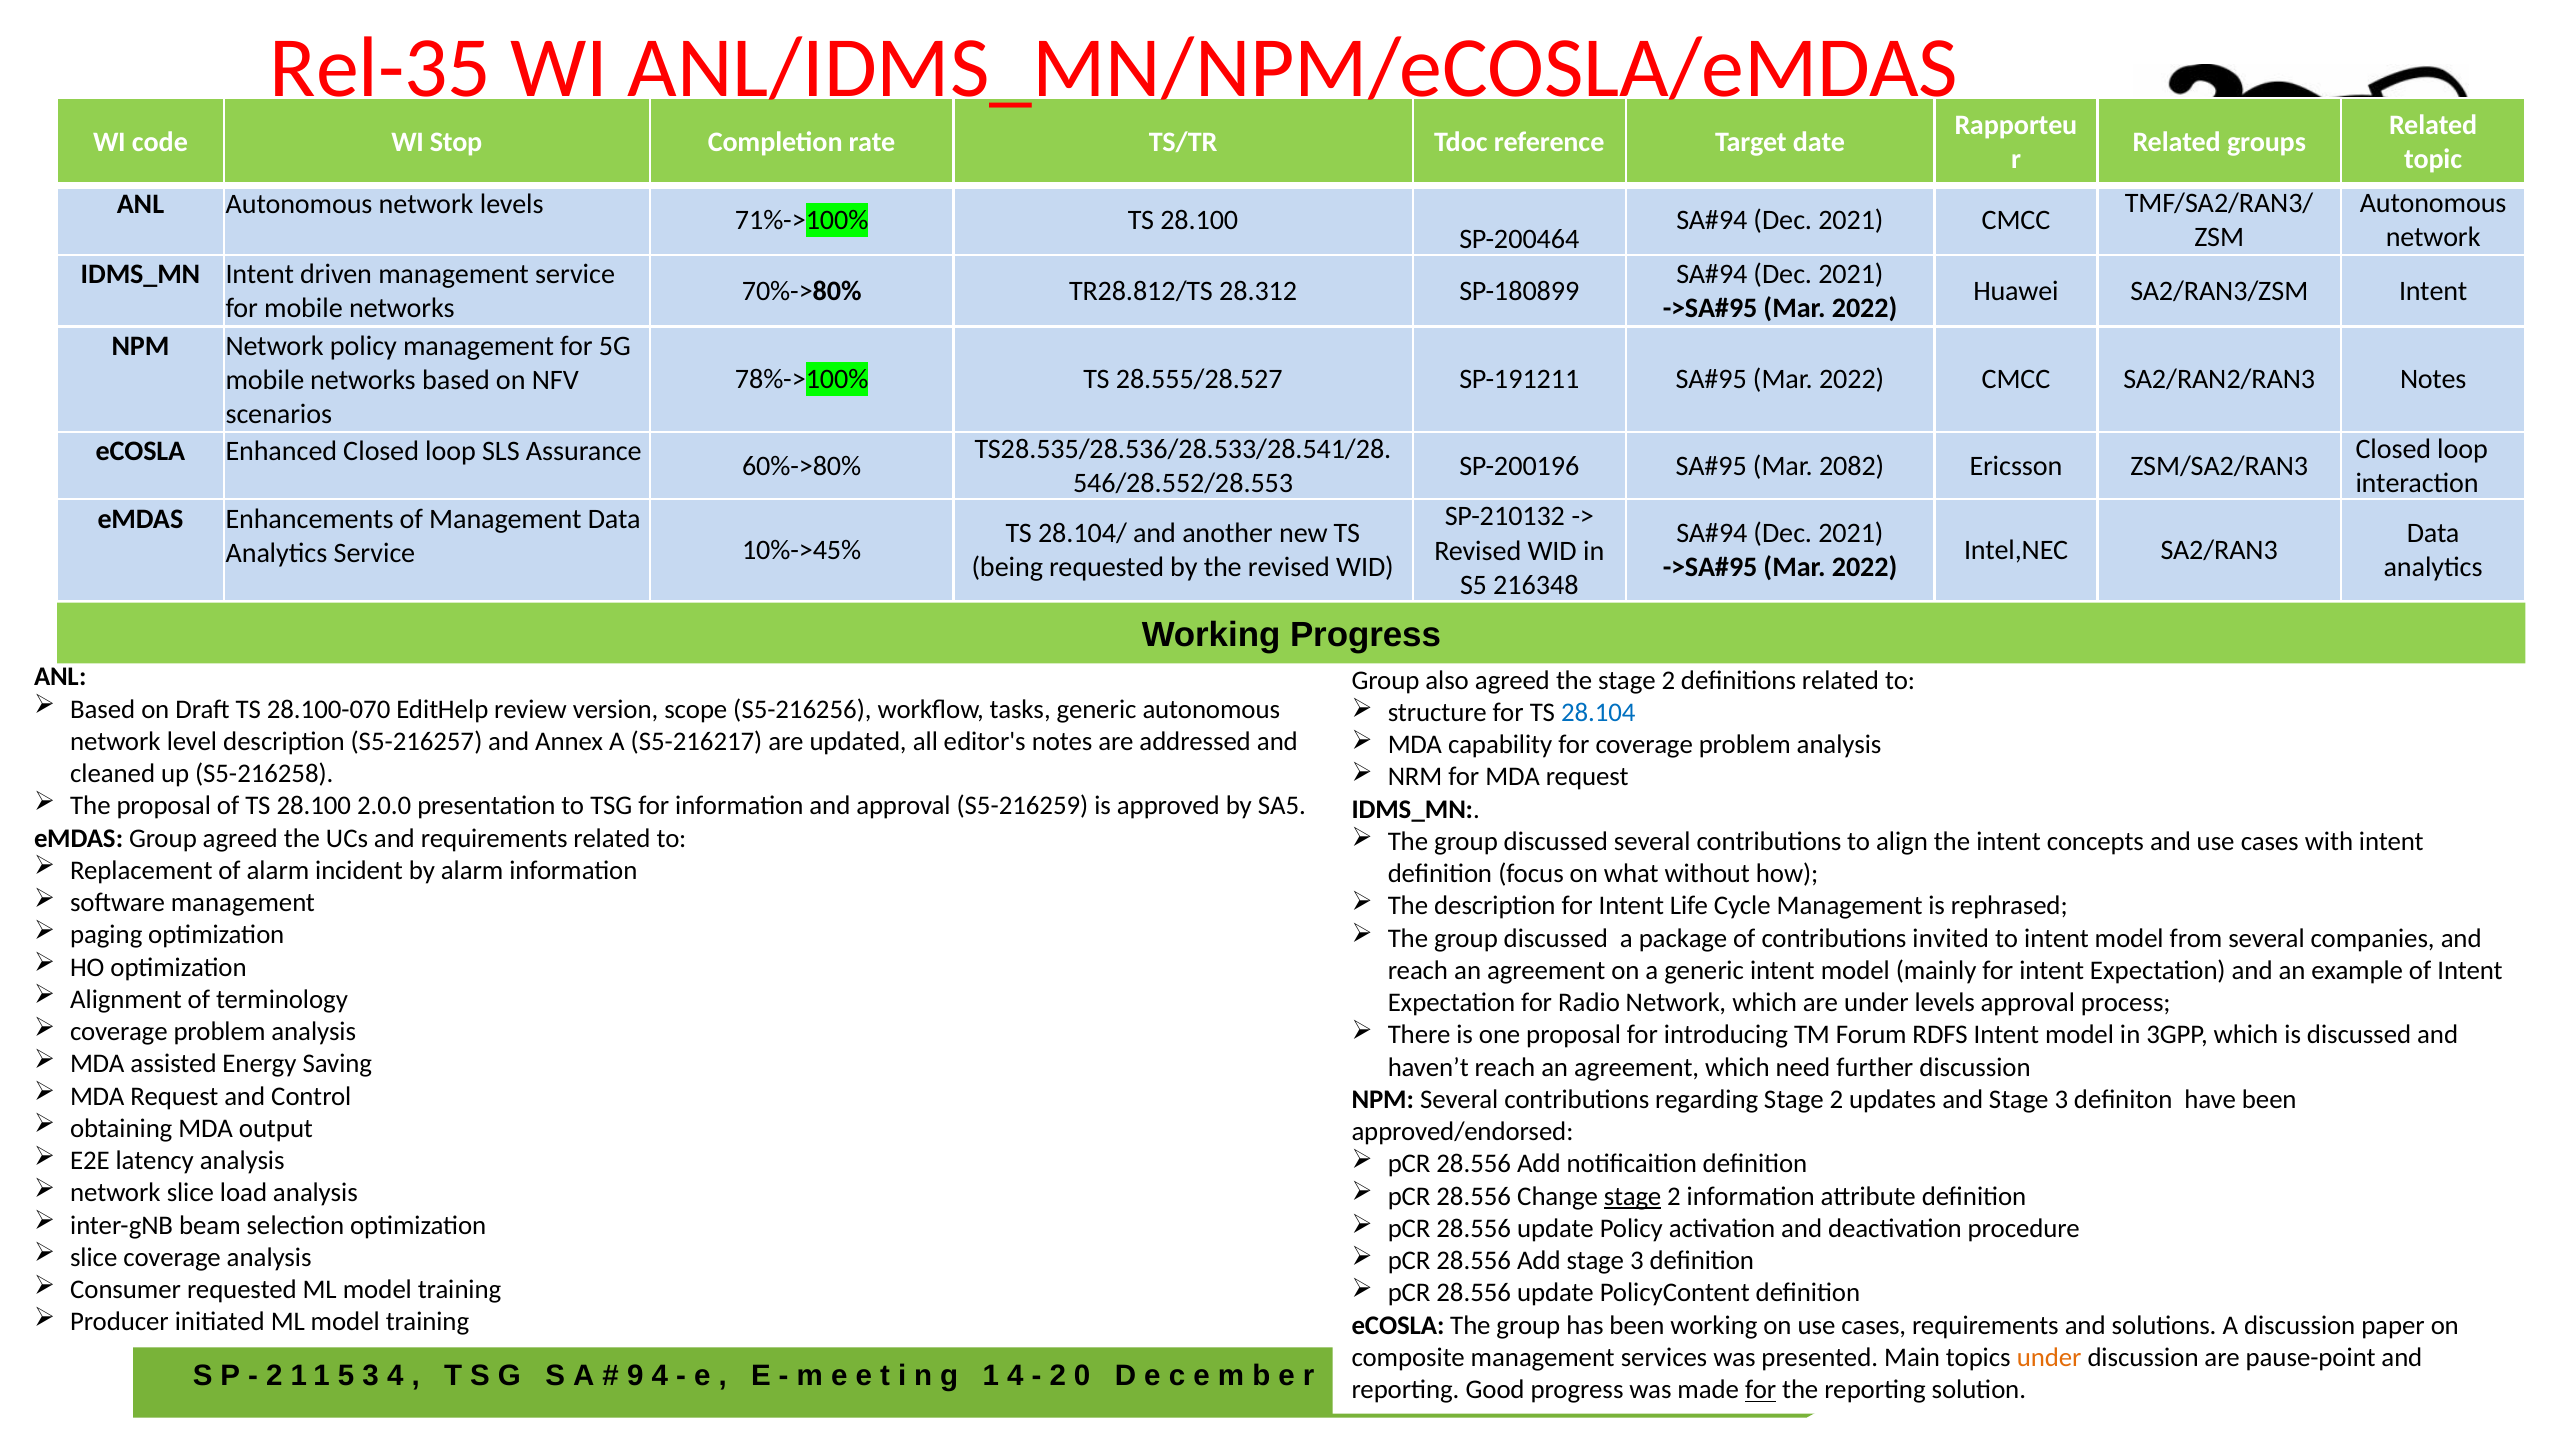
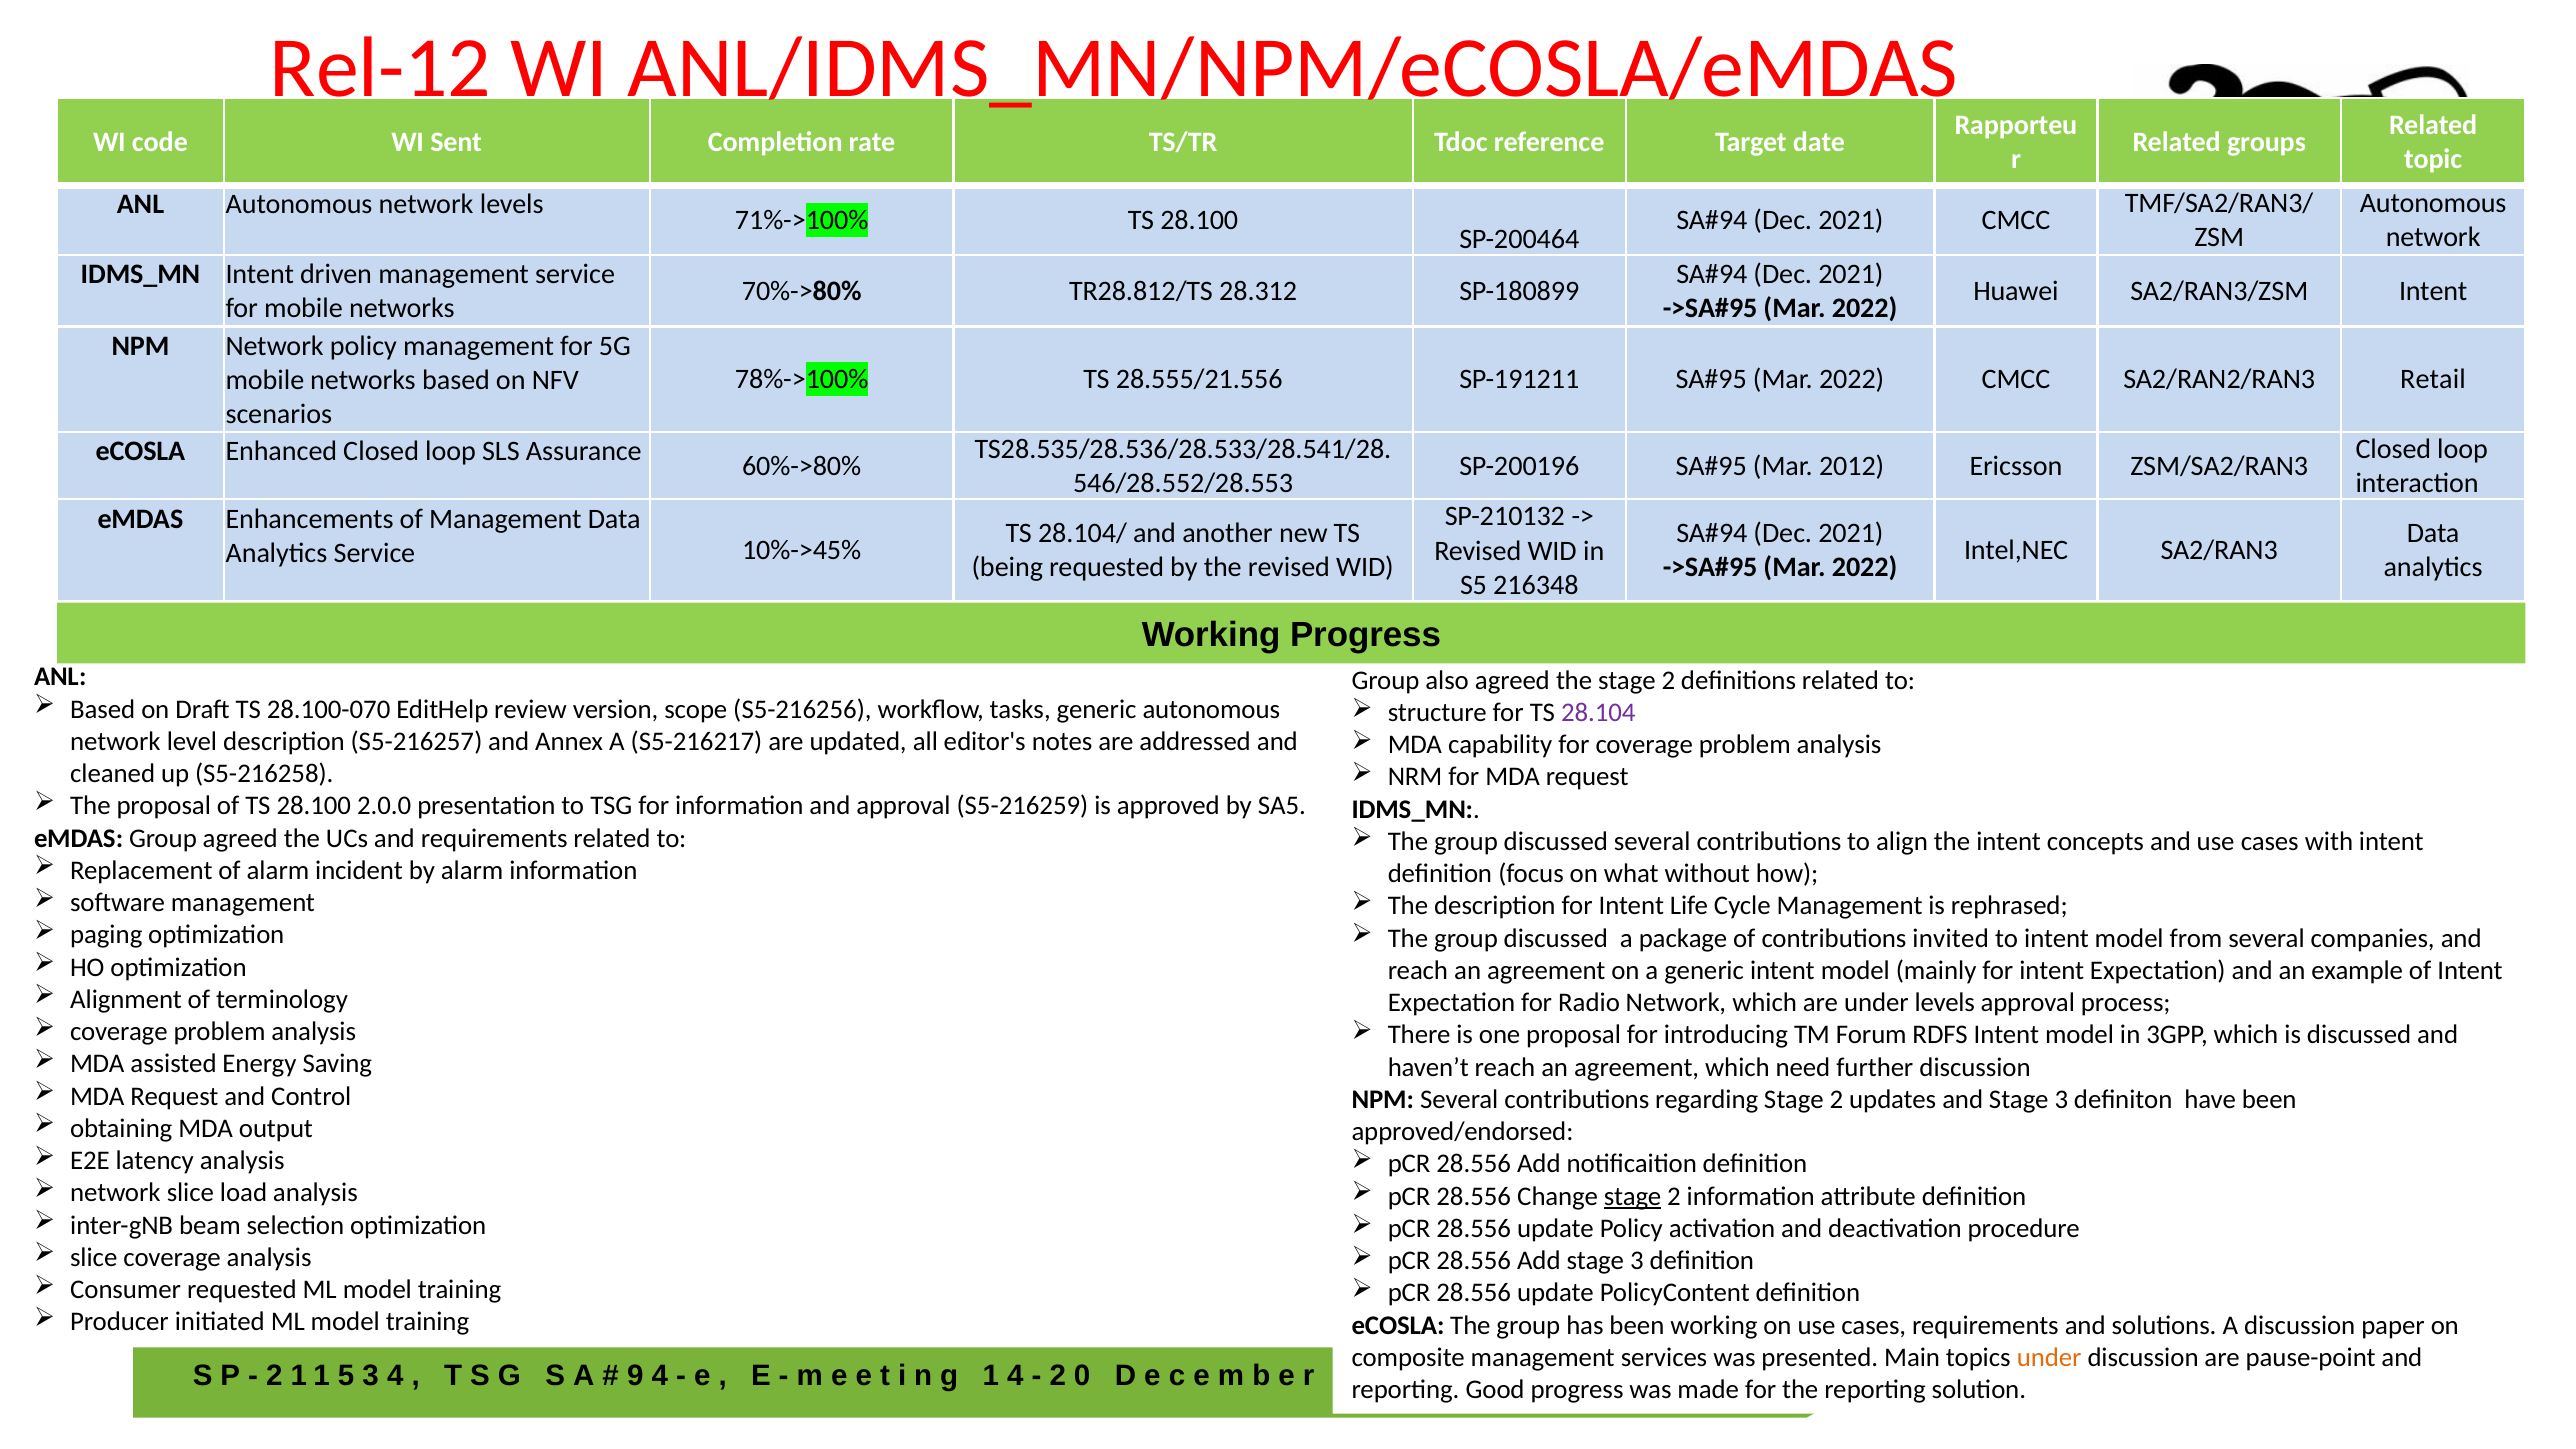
Rel-35: Rel-35 -> Rel-12 (380, 68)
Stop: Stop -> Sent (456, 142)
28.555/28.527: 28.555/28.527 -> 28.555/21.556 (1199, 379)
SA2/RAN2/RAN3 Notes: Notes -> Retail (2433, 379)
Mar 2082: 2082 -> 2012 (1852, 466)
28.104 colour: blue -> purple (1598, 713)
for underline: present -> none (1761, 1390)
